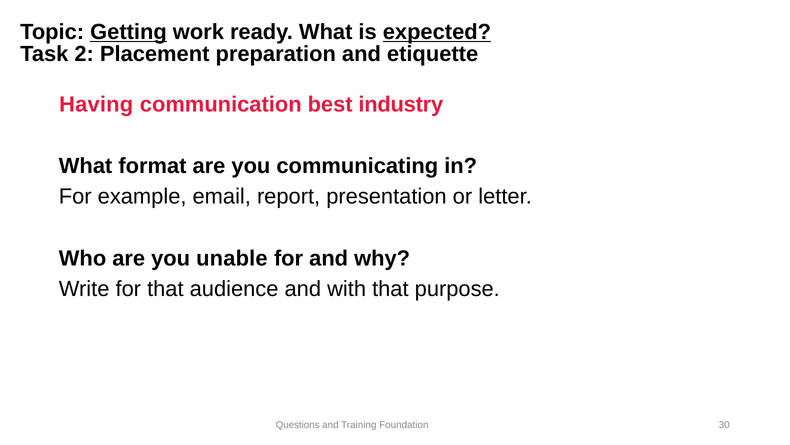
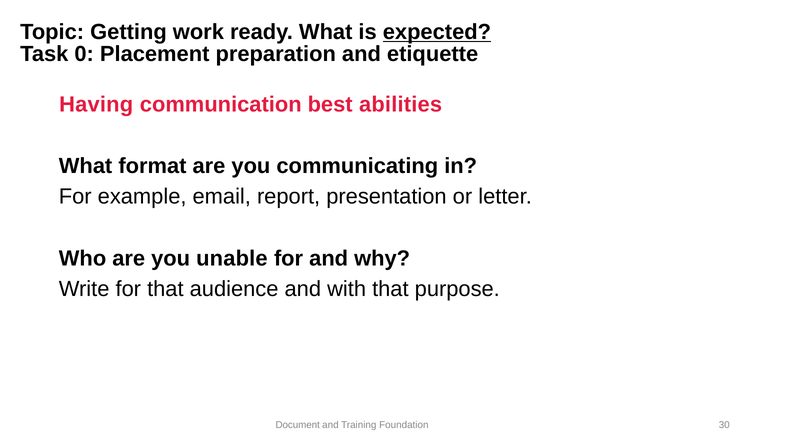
Getting underline: present -> none (128, 32)
2: 2 -> 0 (84, 54)
industry: industry -> abilities (401, 104)
Questions: Questions -> Document (298, 424)
